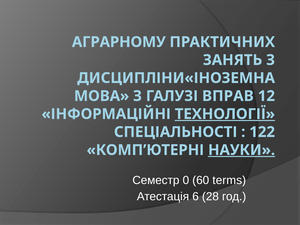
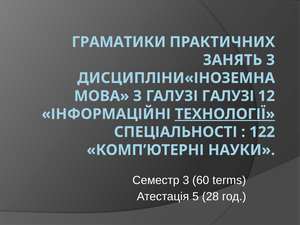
АГРАРНОМУ: АГРАРНОМУ -> ГРАМАТИКИ (119, 42)
ГАЛУЗІ ВПРАВ: ВПРАВ -> ГАЛУЗІ (228, 96)
НАУКИ underline: present -> none (242, 150)
0: 0 -> 3 (186, 180)
6: 6 -> 5 (196, 197)
